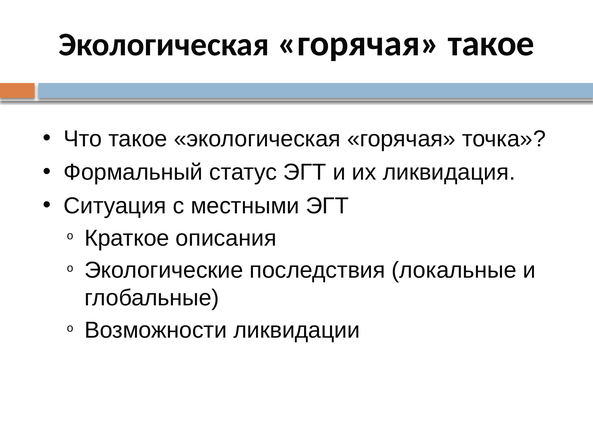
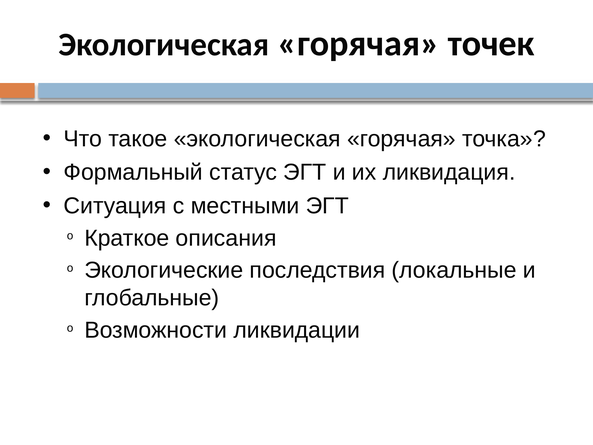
горячая такое: такое -> точек (491, 43)
